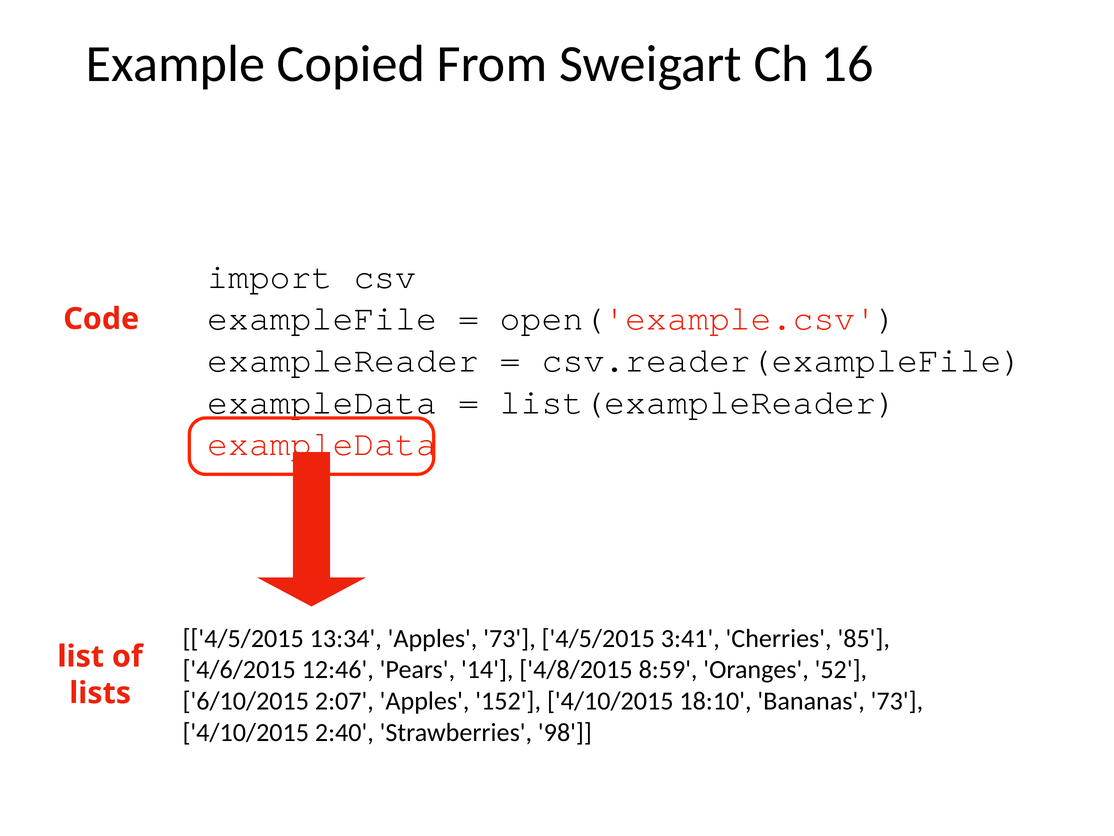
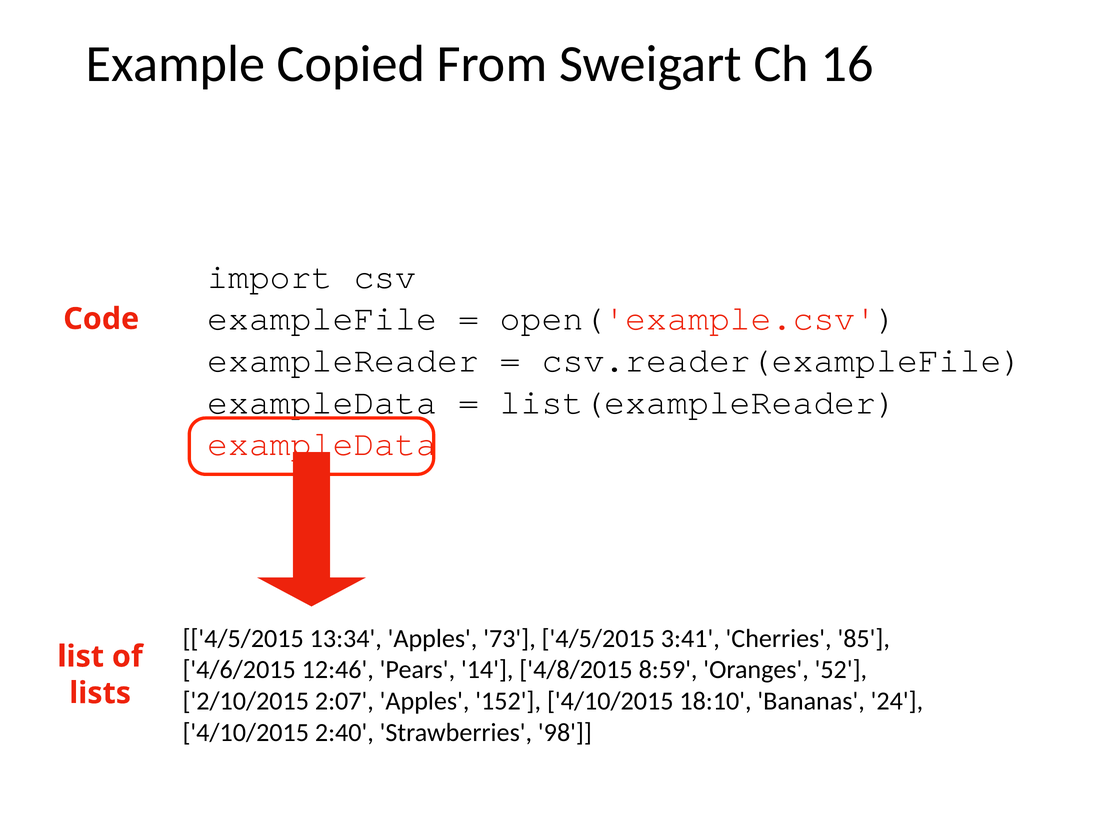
6/10/2015: 6/10/2015 -> 2/10/2015 (246, 701)
Bananas 73: 73 -> 24 (897, 701)
